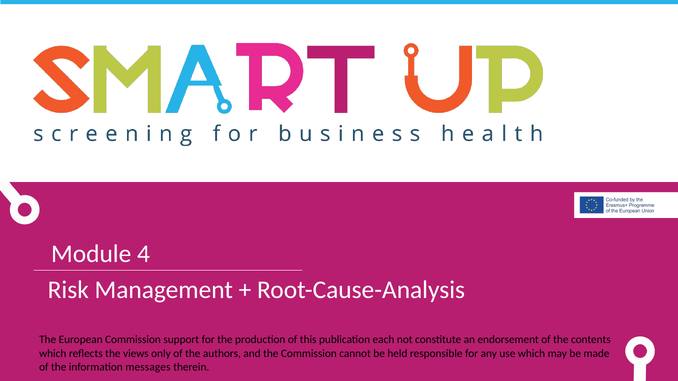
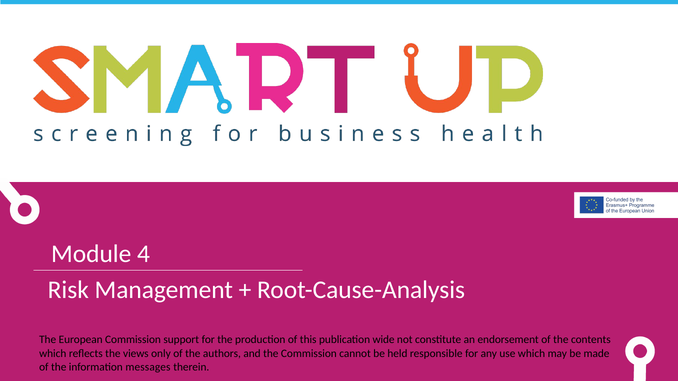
each: each -> wide (384, 340)
